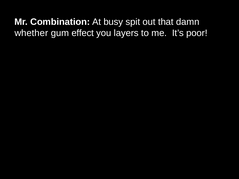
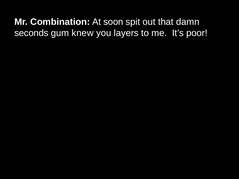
busy: busy -> soon (113, 22)
whether: whether -> seconds (31, 33)
effect: effect -> knew (83, 33)
